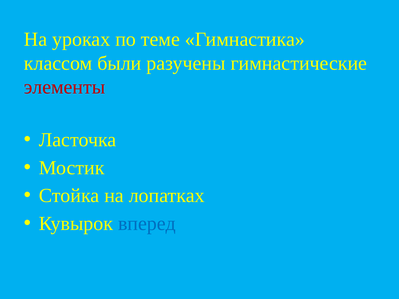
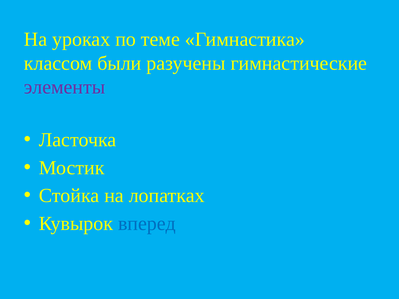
элементы colour: red -> purple (65, 87)
